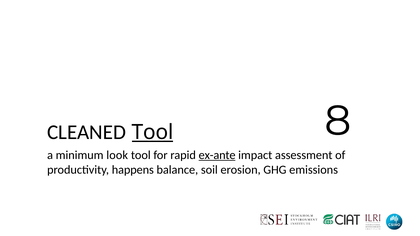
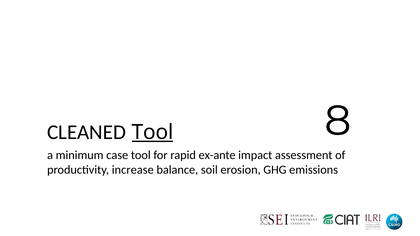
look: look -> case (117, 155)
ex-ante underline: present -> none (217, 155)
happens: happens -> increase (133, 170)
